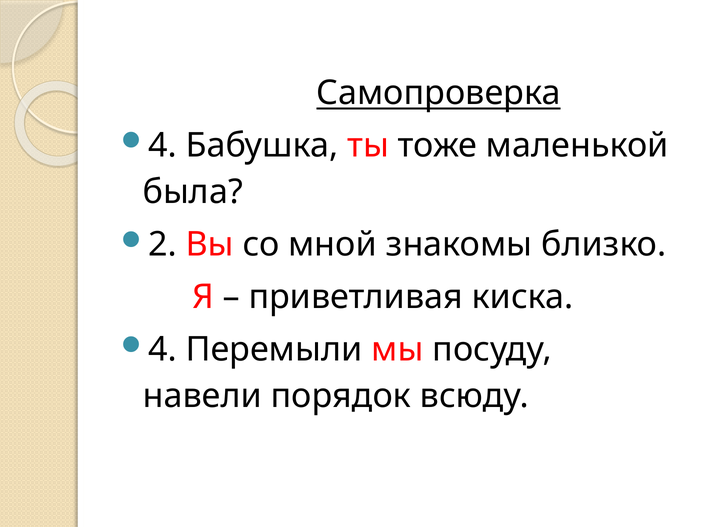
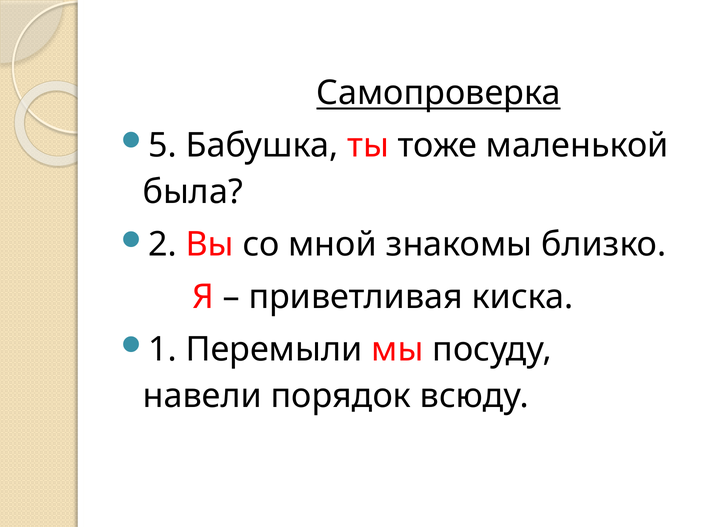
4: 4 -> 5 (162, 145)
4: 4 -> 1 (162, 349)
